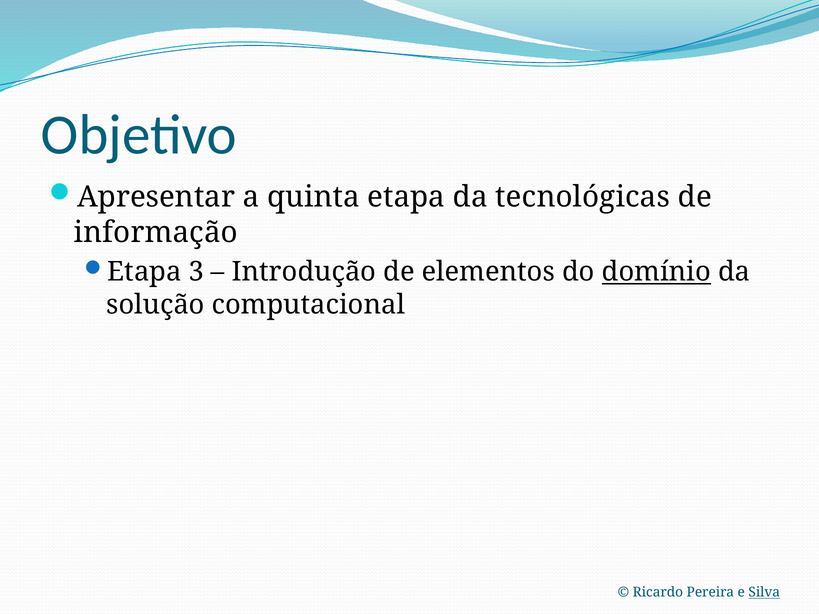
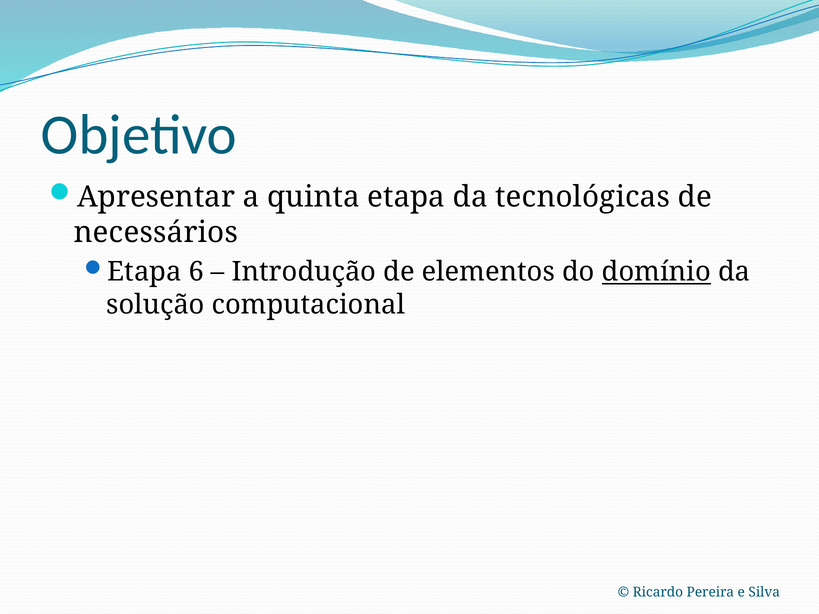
informação: informação -> necessários (156, 233)
3: 3 -> 6 (196, 272)
Silva underline: present -> none (764, 593)
